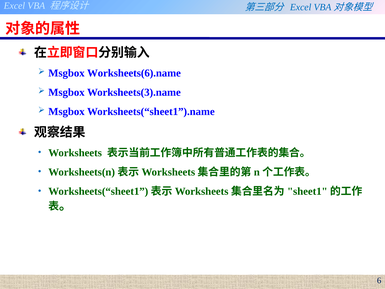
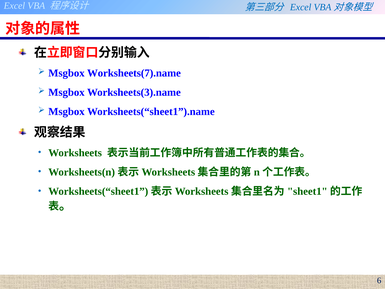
Worksheets(6).name: Worksheets(6).name -> Worksheets(7).name (134, 73)
